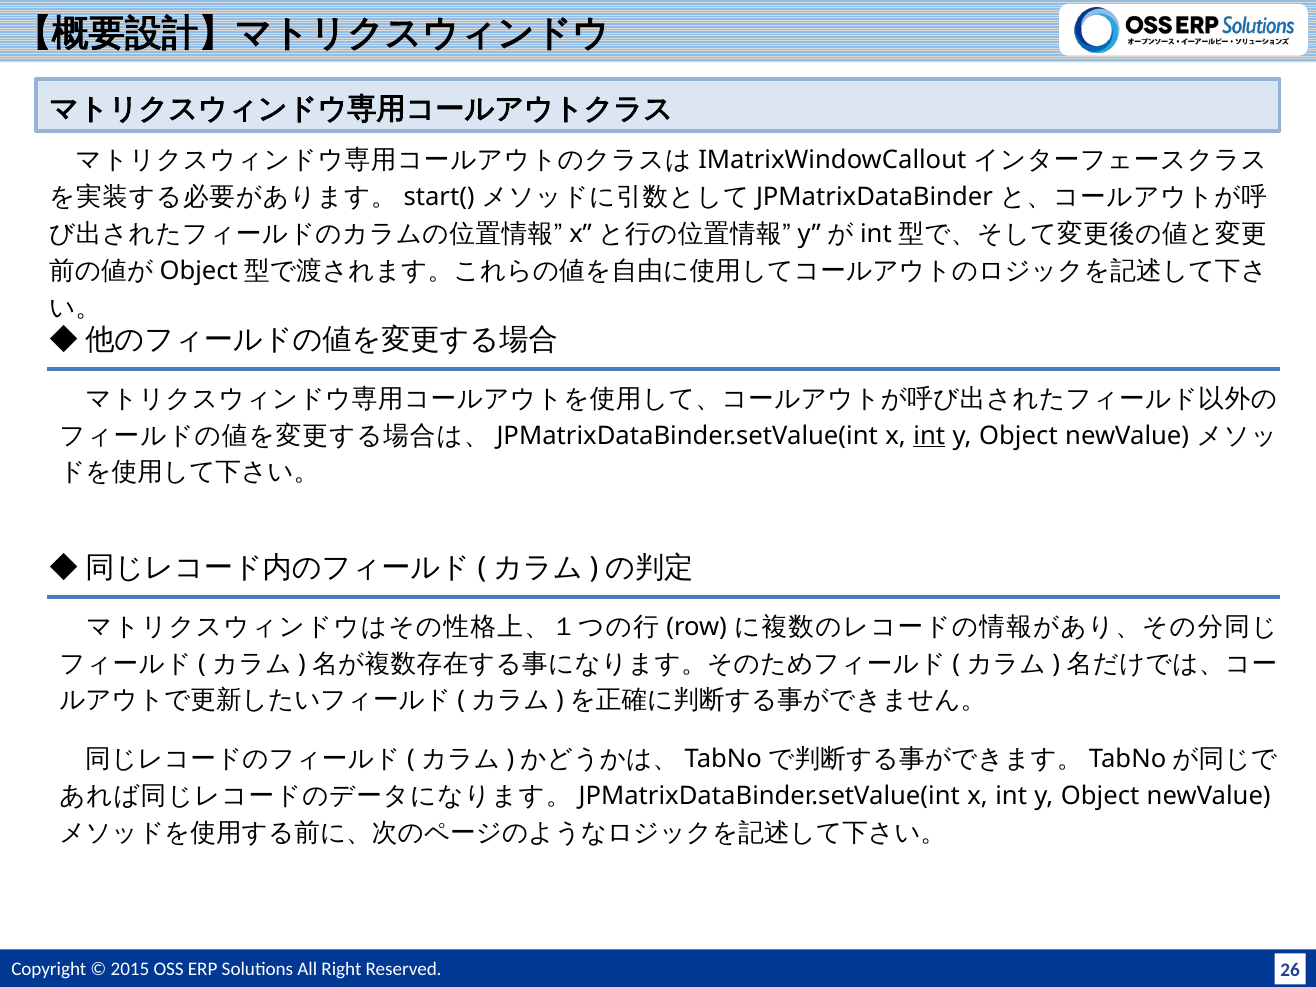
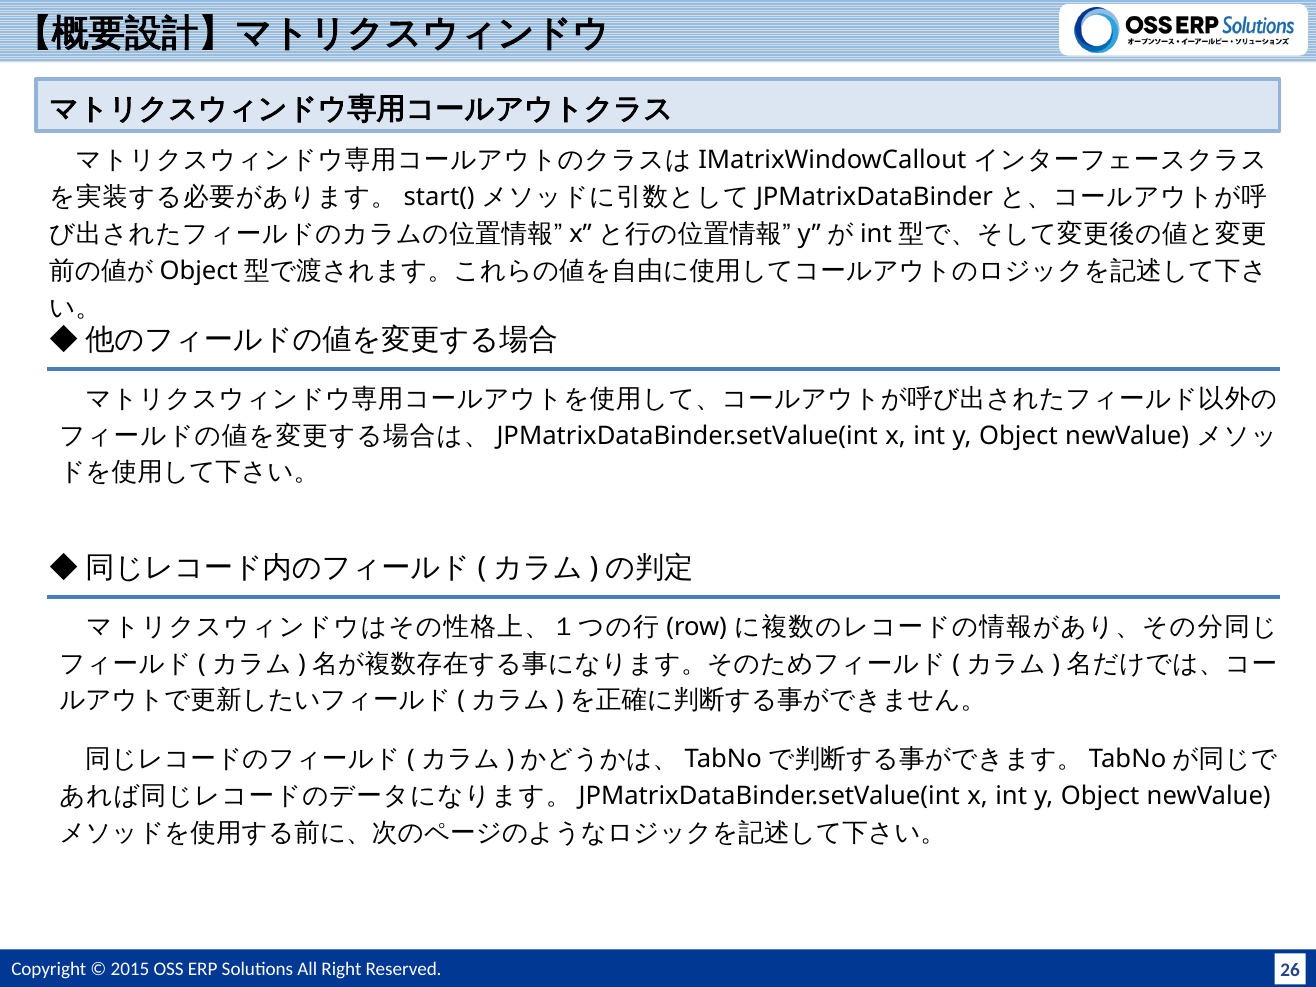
int underline: present -> none (929, 436)
